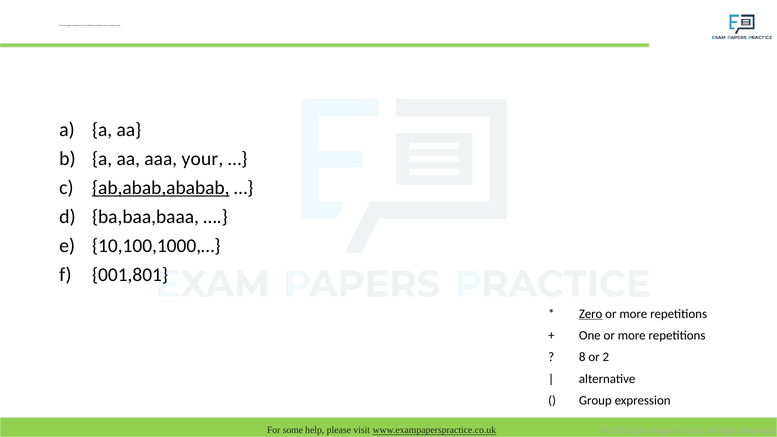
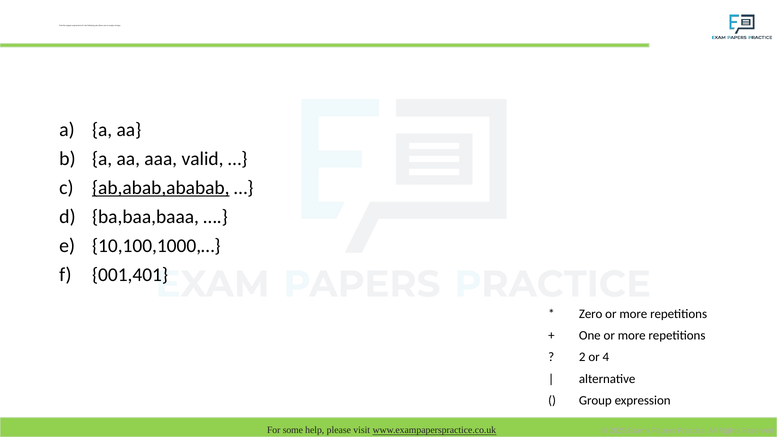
your: your -> valid (203, 159)
001,801: 001,801 -> 001,401 (130, 275)
Zero underline: present -> none (591, 314)
8: 8 -> 2 (582, 357)
2: 2 -> 4 (606, 357)
